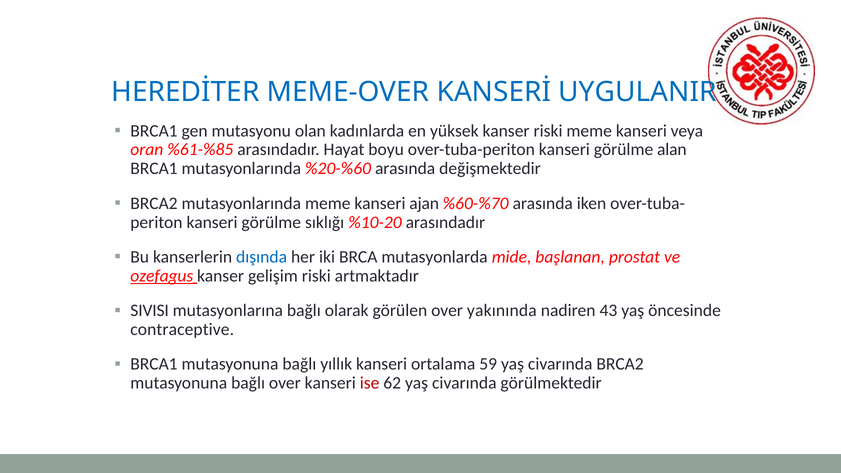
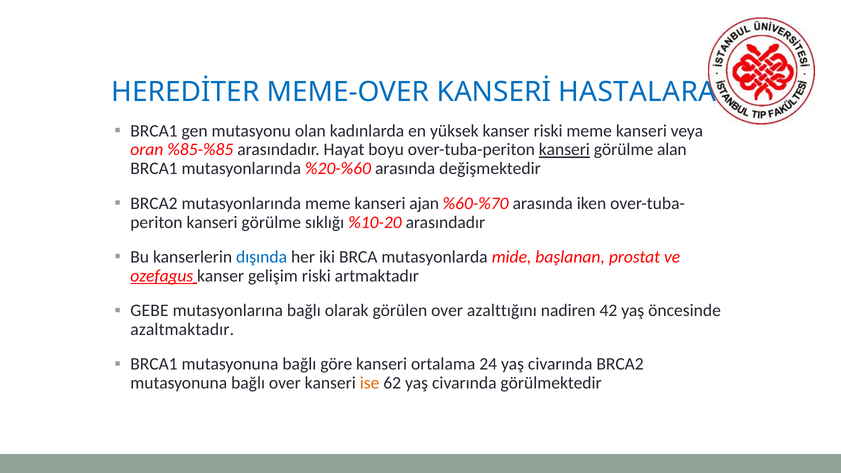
UYGULANIR: UYGULANIR -> HASTALARA (637, 92)
%61-%85: %61-%85 -> %85-%85 (200, 150)
kanseri underline: none -> present (564, 150)
SIVISI: SIVISI -> GEBE (149, 311)
yakınında: yakınında -> azalttığını (502, 311)
43: 43 -> 42 (608, 311)
contraceptive: contraceptive -> azaltmaktadır (182, 329)
yıllık: yıllık -> göre (336, 364)
59: 59 -> 24 (488, 364)
ise colour: red -> orange (370, 383)
